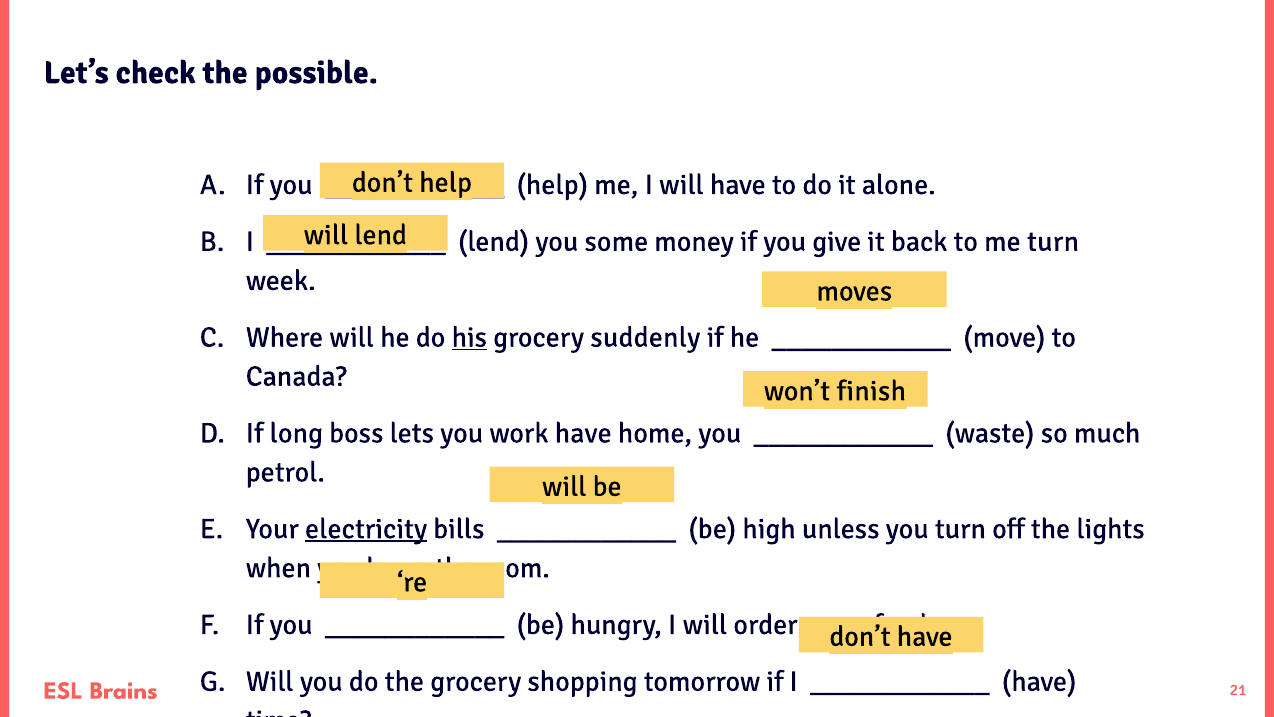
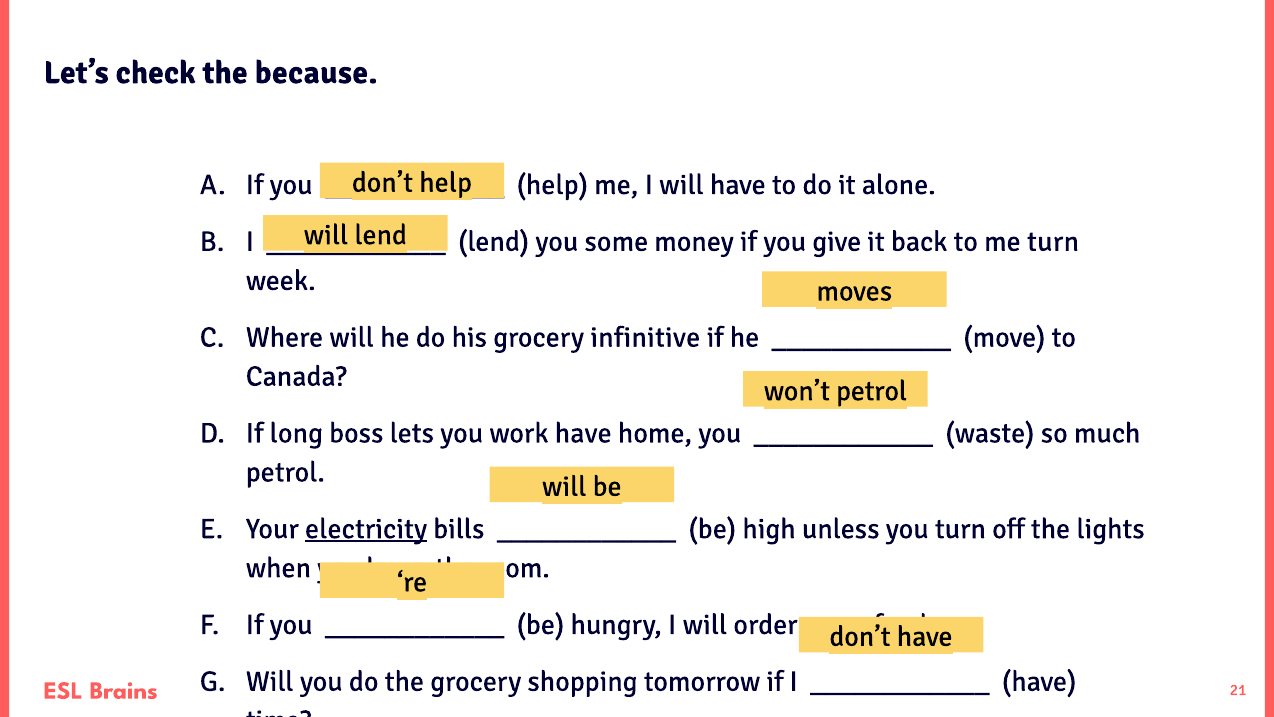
possible: possible -> because (316, 73)
his underline: present -> none (469, 337)
suddenly: suddenly -> infinitive (645, 337)
won’t finish: finish -> petrol (872, 391)
